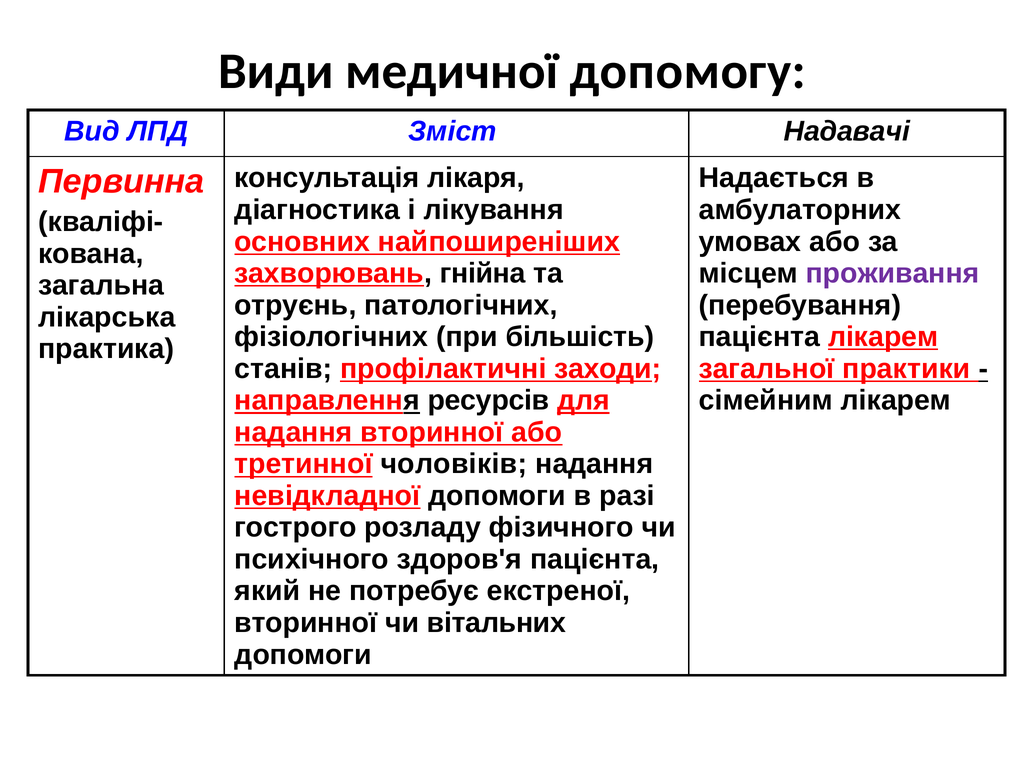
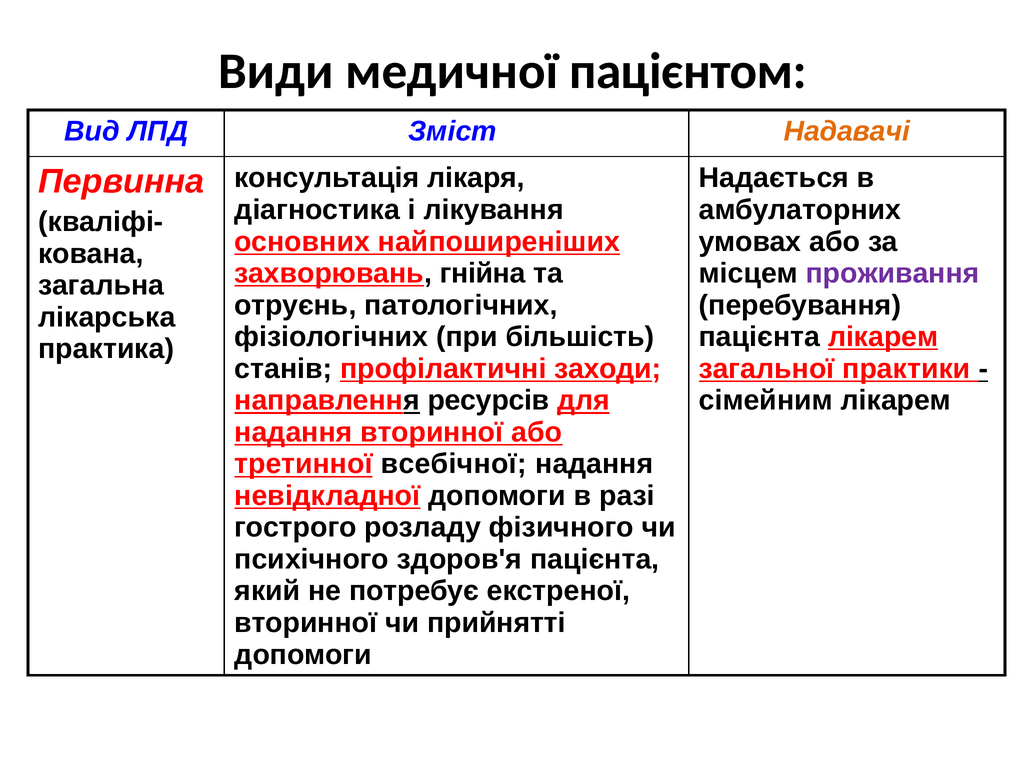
допомогу: допомогу -> пацієнтом (688, 71)
Надавачі colour: black -> orange (847, 131)
чоловіків: чоловіків -> всебічної (454, 464)
вітальних: вітальних -> прийнятті (496, 623)
